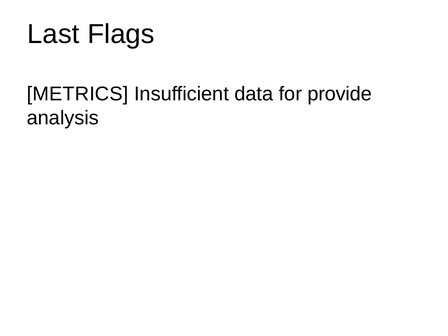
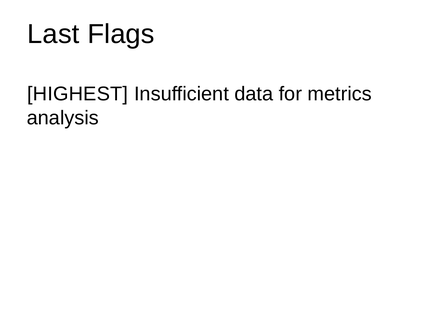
METRICS: METRICS -> HIGHEST (78, 94)
provide: provide -> metrics (340, 94)
